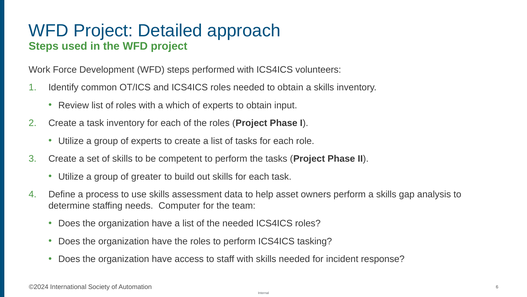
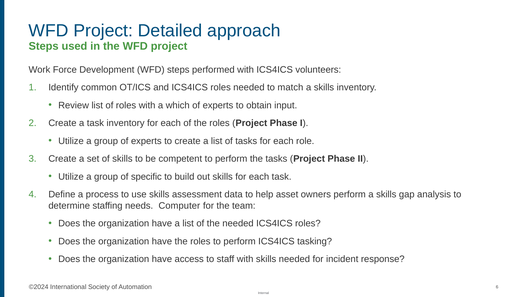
needed to obtain: obtain -> match (290, 87)
greater: greater -> specific (146, 176)
